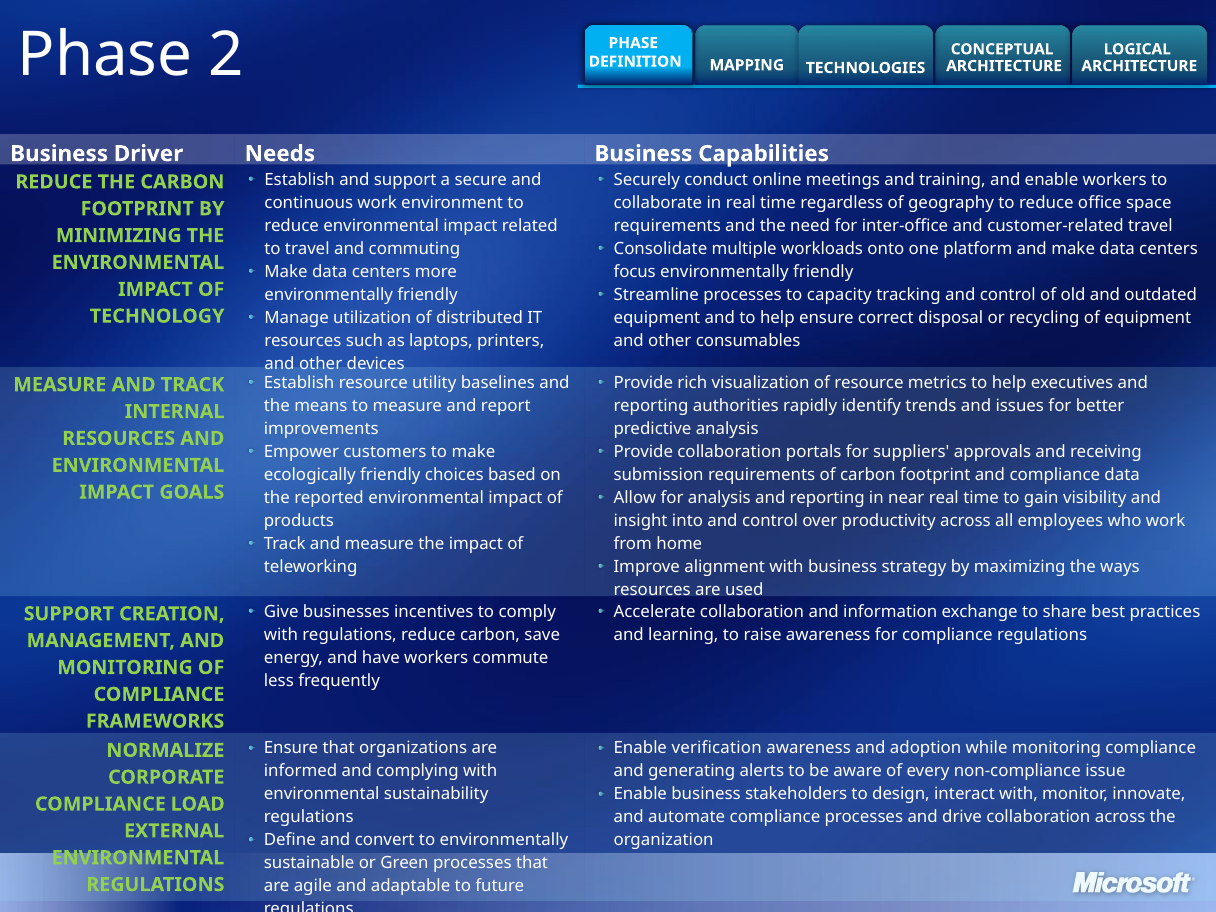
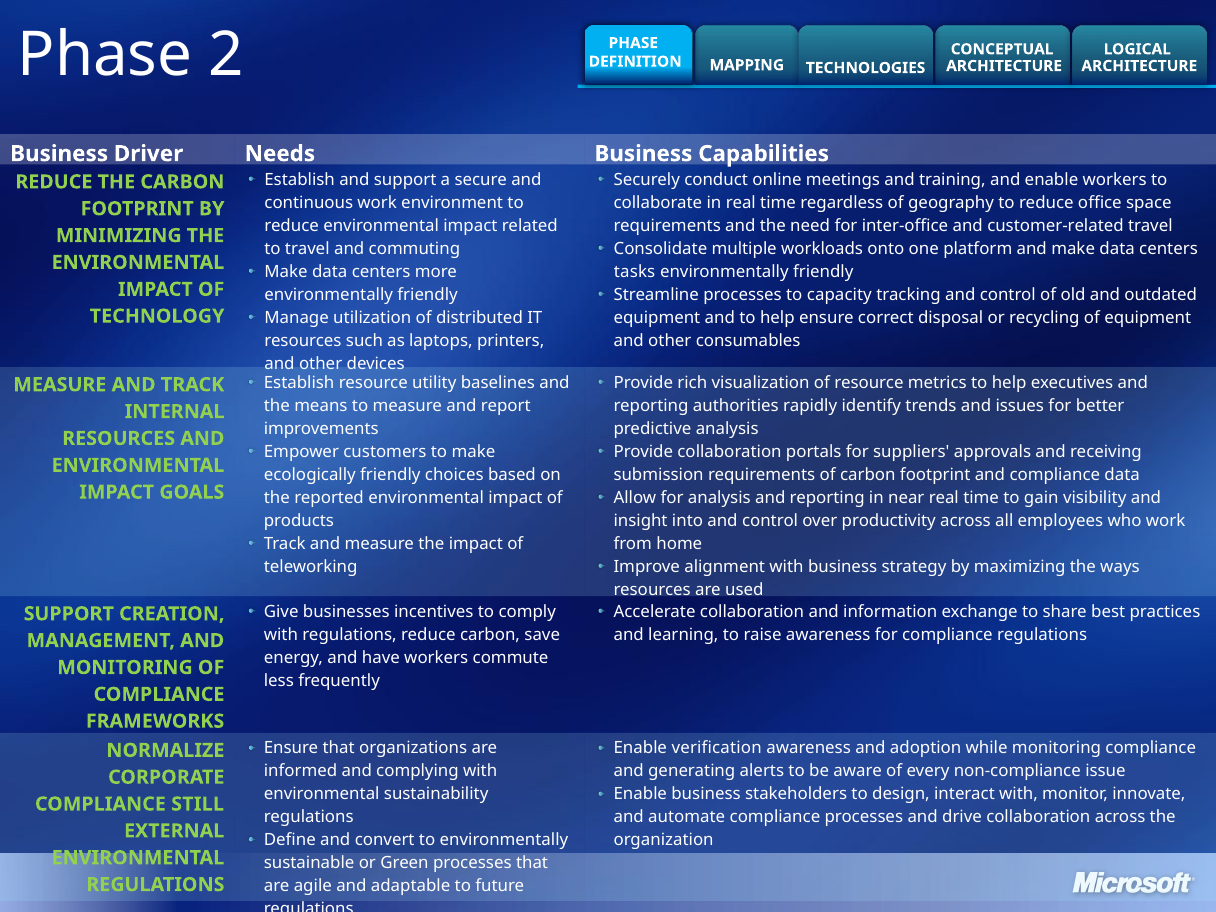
focus: focus -> tasks (635, 272)
LOAD: LOAD -> STILL (198, 804)
